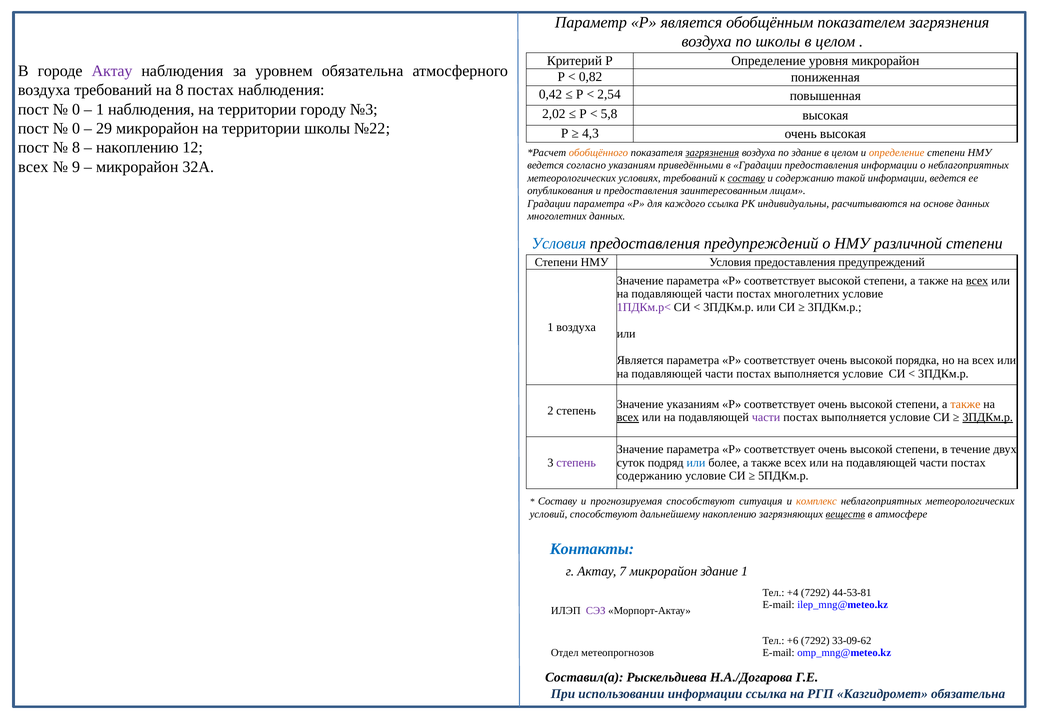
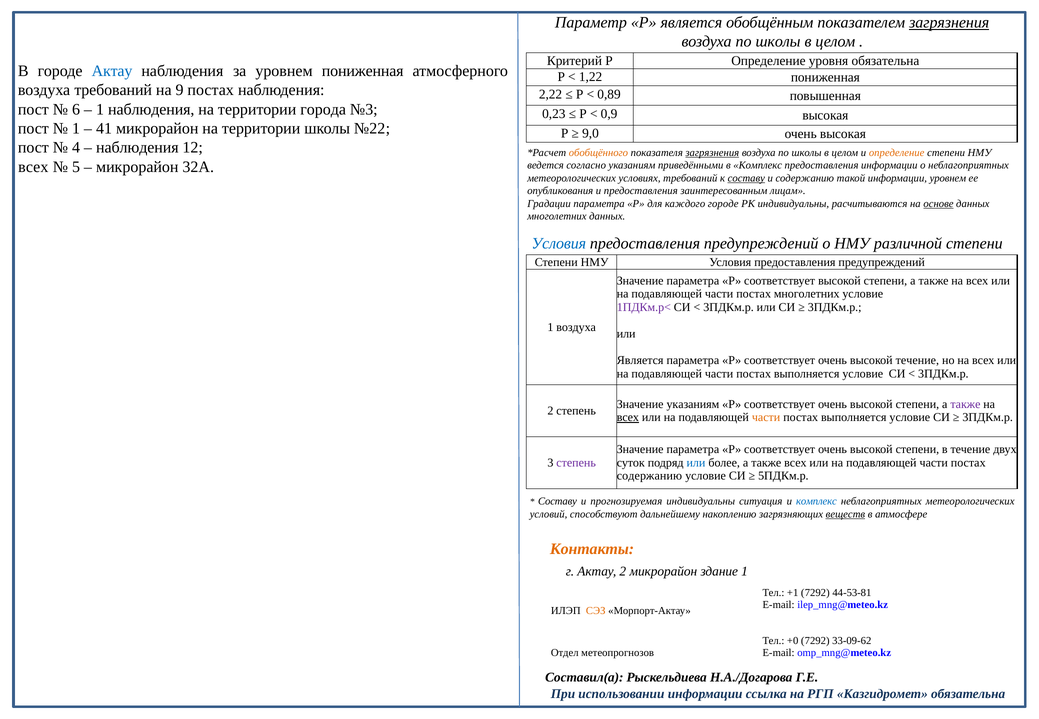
загрязнения underline: none -> present (949, 22)
уровня микрорайон: микрорайон -> обязательна (885, 61)
Актау colour: purple -> blue (112, 71)
уровнем обязательна: обязательна -> пониженная (363, 71)
0,82: 0,82 -> 1,22 (591, 77)
на 8: 8 -> 9 (180, 90)
0,42: 0,42 -> 2,22 (551, 94)
2,54: 2,54 -> 0,89 (609, 94)
0: 0 -> 6 (76, 109)
городу: городу -> города (323, 109)
2,02: 2,02 -> 0,23 (554, 114)
5,8: 5,8 -> 0,9 (609, 114)
0: 0 -> 1 (76, 128)
29: 29 -> 41 (104, 128)
4,3: 4,3 -> 9,0 (591, 134)
8: 8 -> 4 (76, 148)
накоплению: накоплению -> наблюдения (137, 148)
здание: здание -> школы (807, 153)
9: 9 -> 5 (76, 167)
в Градации: Градации -> Комплекс (758, 165)
информации ведется: ведется -> уровнем (948, 178)
каждого ссылка: ссылка -> городе (723, 204)
основе underline: none -> present (938, 204)
всех underline: present -> none (977, 281)
высокой порядка: порядка -> течение (917, 360)
также colour: orange -> purple (965, 404)
части colour: purple -> orange (766, 418)
3ПДКм.р underline: present -> none (988, 418)
прогнозируемая способствуют: способствуют -> индивидуальны (701, 502)
комплекс colour: orange -> blue (816, 502)
Контакты colour: blue -> orange (592, 549)
Актау 7: 7 -> 2 (623, 572)
+4: +4 -> +1 (793, 593)
СЭЗ colour: purple -> orange (596, 611)
+6: +6 -> +0 (793, 641)
